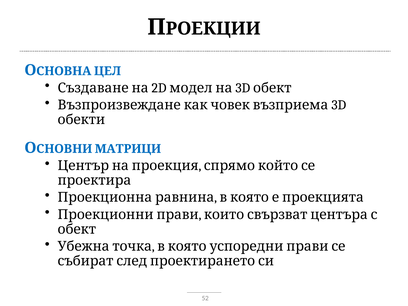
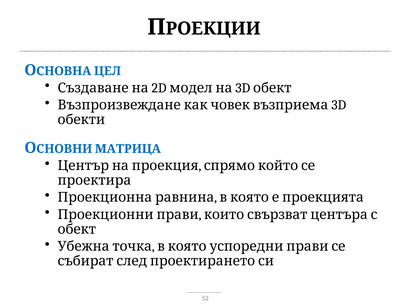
МАТРИЦИ: МАТРИЦИ -> МАТРИЦА (128, 149)
